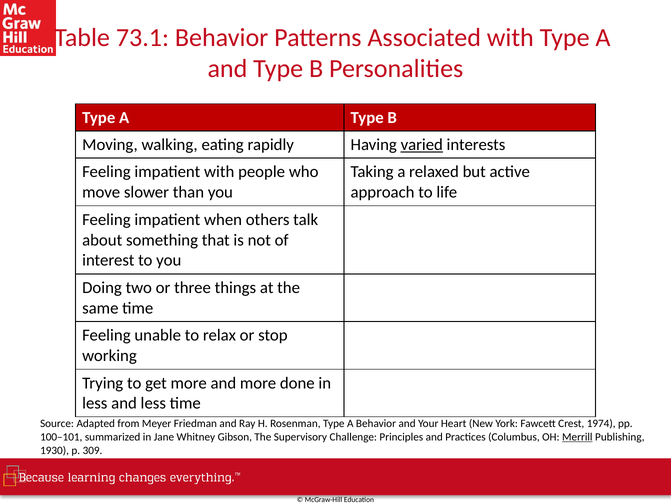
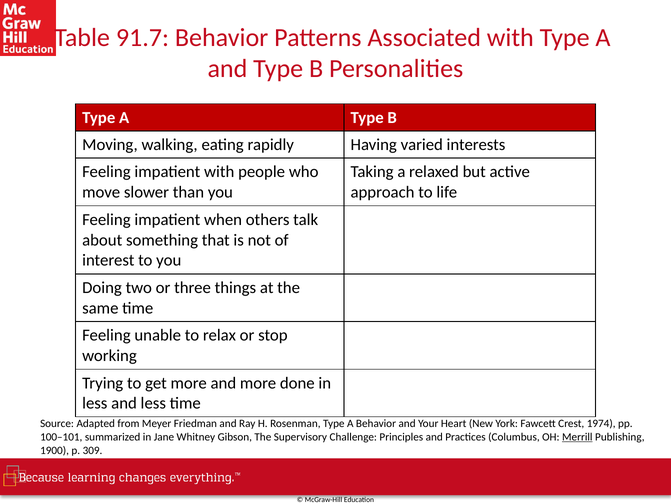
73.1: 73.1 -> 91.7 (142, 38)
varied underline: present -> none (422, 145)
1930: 1930 -> 1900 (55, 451)
